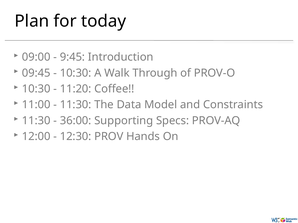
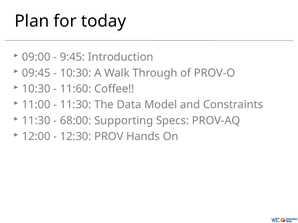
11:20: 11:20 -> 11:60 (76, 89)
36:00: 36:00 -> 68:00 (76, 121)
